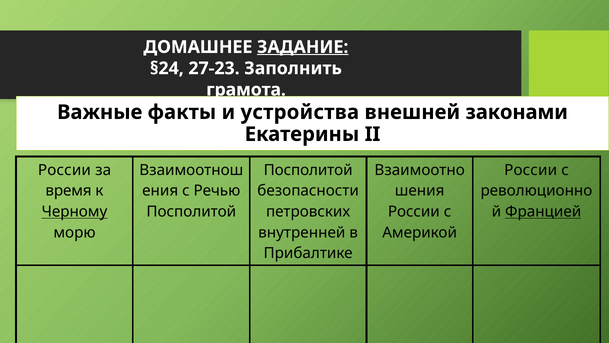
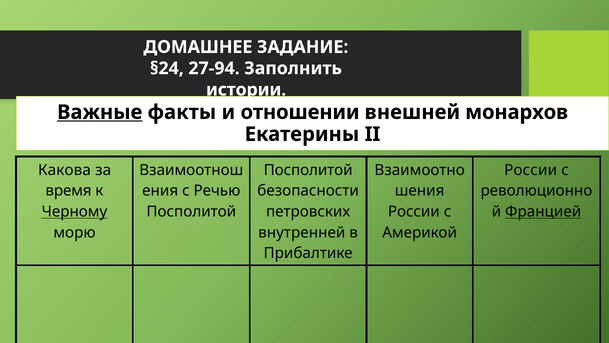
ЗАДАНИЕ underline: present -> none (303, 47)
27-23: 27-23 -> 27-94 (214, 68)
грамота: грамота -> истории (246, 90)
Важные underline: none -> present (100, 112)
устройства: устройства -> отношении (300, 112)
законами: законами -> монархов (517, 112)
России: России -> Какова (64, 170)
